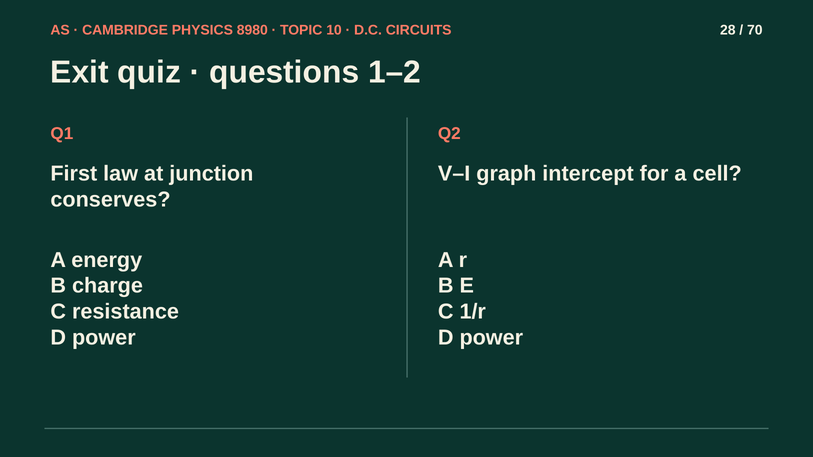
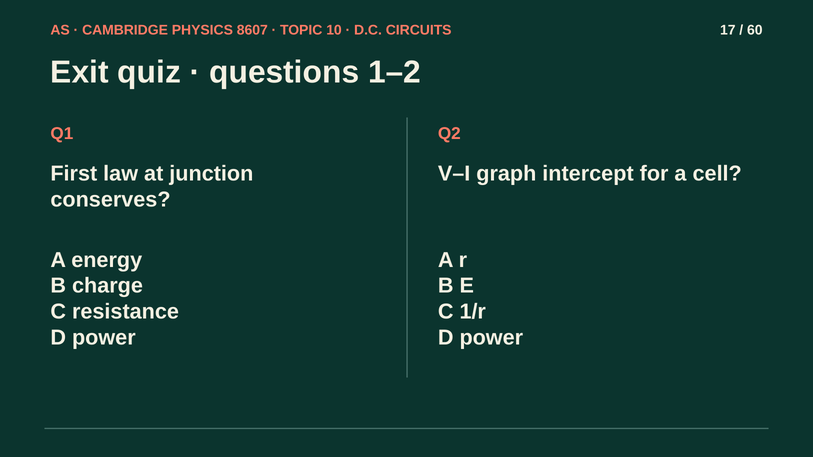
8980: 8980 -> 8607 (252, 30)
28: 28 -> 17 (728, 30)
70: 70 -> 60 (755, 30)
